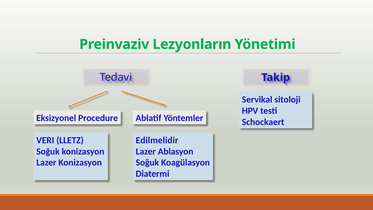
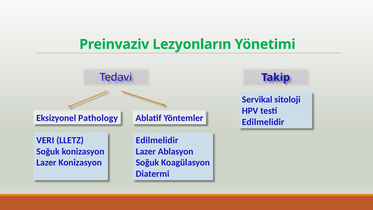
Procedure: Procedure -> Pathology (98, 118)
Schockaert: Schockaert -> Edilmelidir (263, 122)
